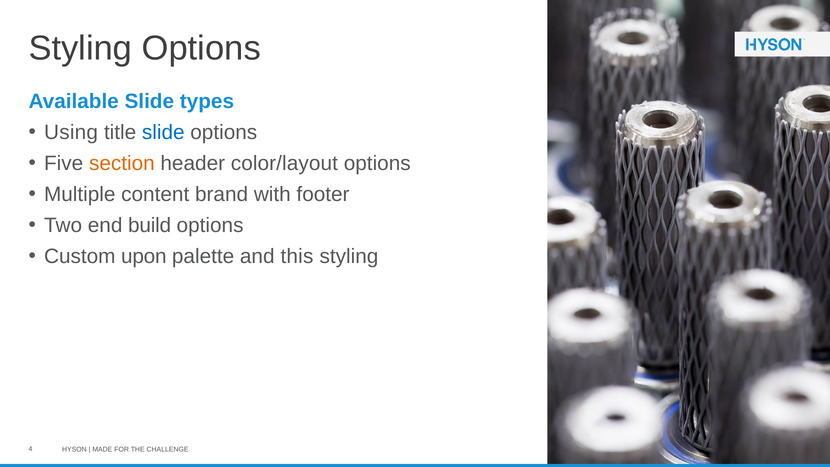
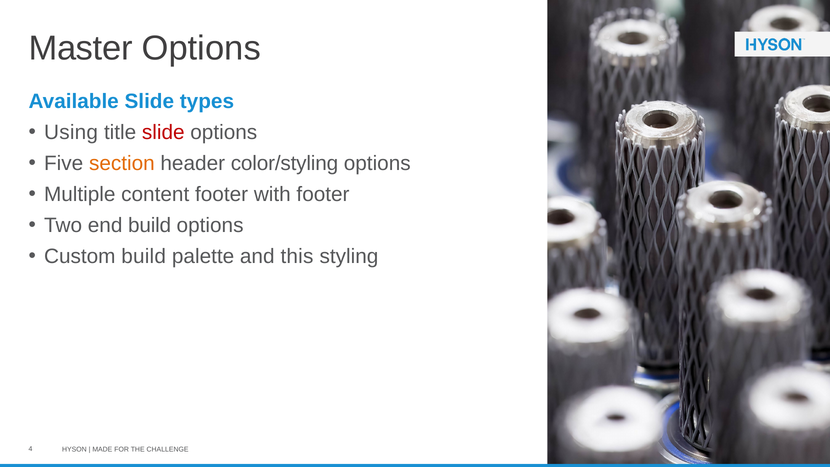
Styling: Styling -> Master (81, 48)
slide colour: blue -> red (163, 132)
color/layout: color/layout -> color/styling (284, 163)
content brand: brand -> footer (222, 194)
Custom upon: upon -> build (144, 256)
